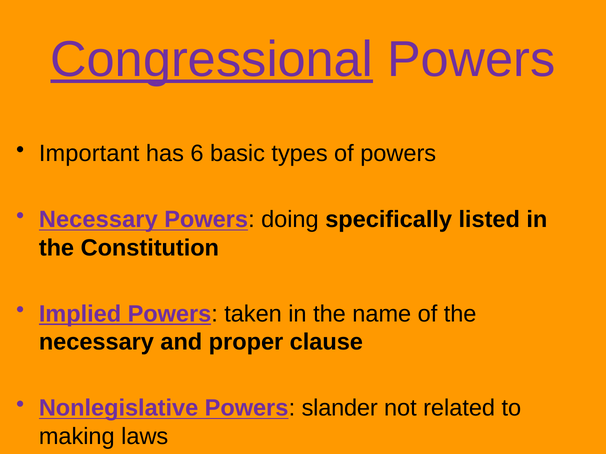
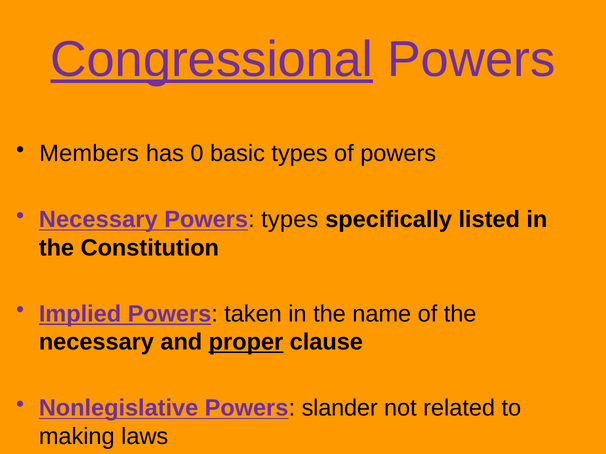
Important: Important -> Members (89, 154)
6: 6 -> 0 (197, 154)
Powers doing: doing -> types (290, 220)
proper underline: none -> present (246, 343)
